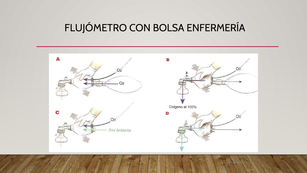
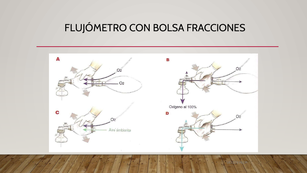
ENFERMERÍA: ENFERMERÍA -> FRACCIONES (216, 28)
